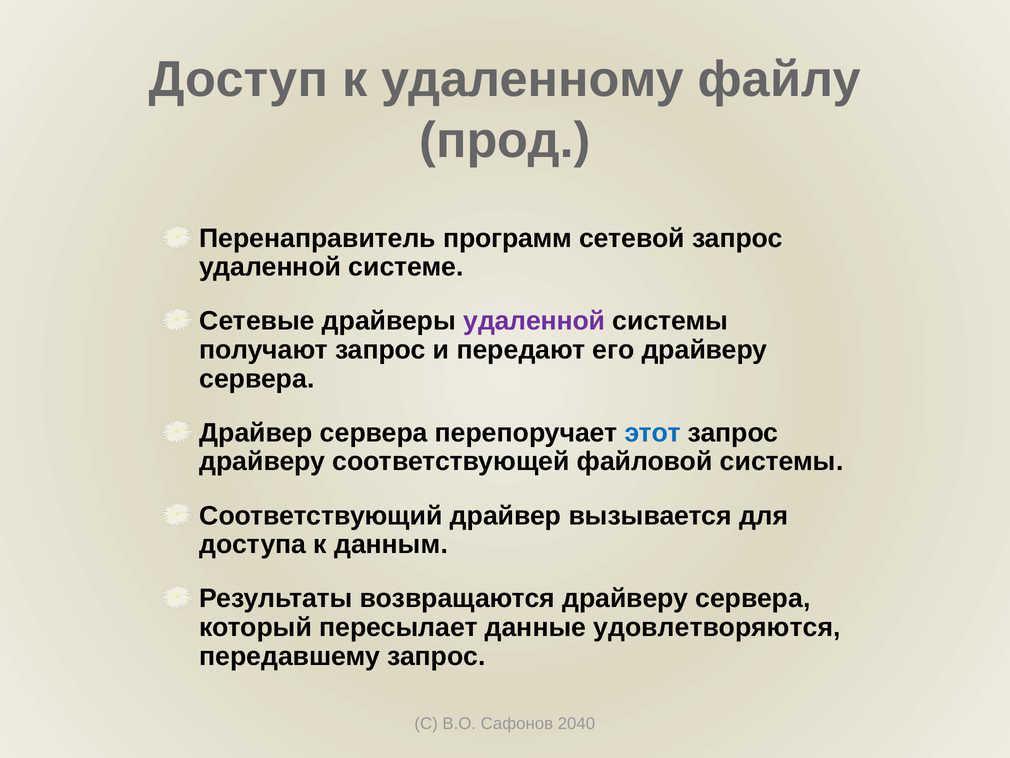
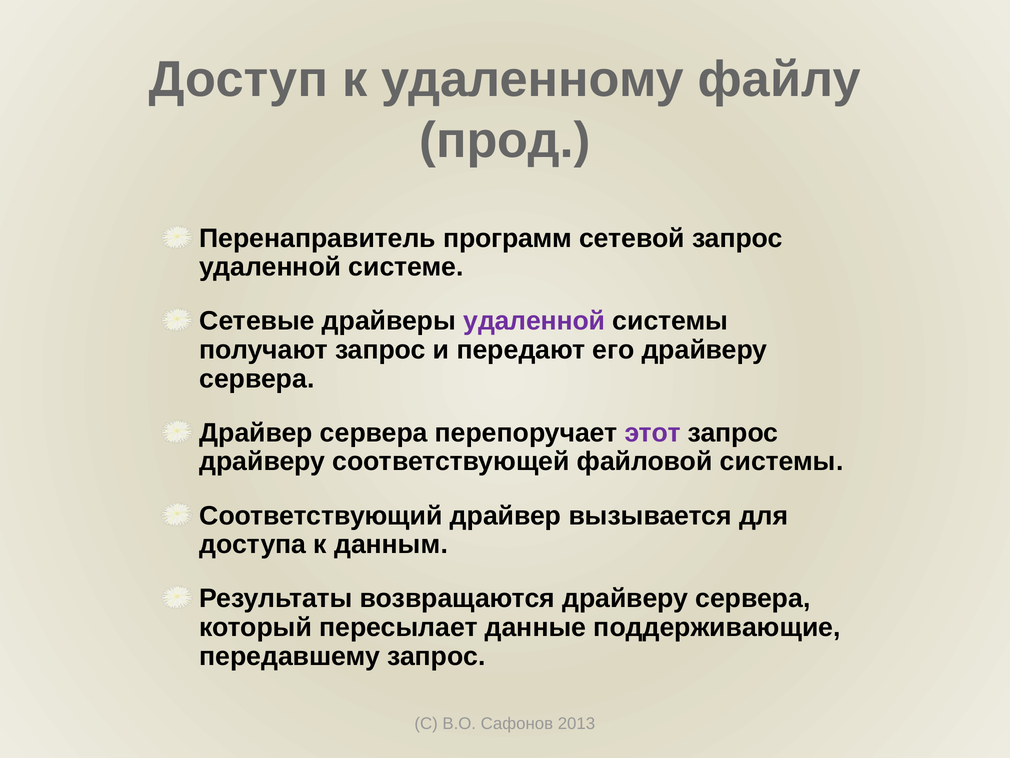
этот colour: blue -> purple (653, 433)
удовлетворяются: удовлетворяются -> поддерживающие (717, 627)
2040: 2040 -> 2013 (576, 723)
